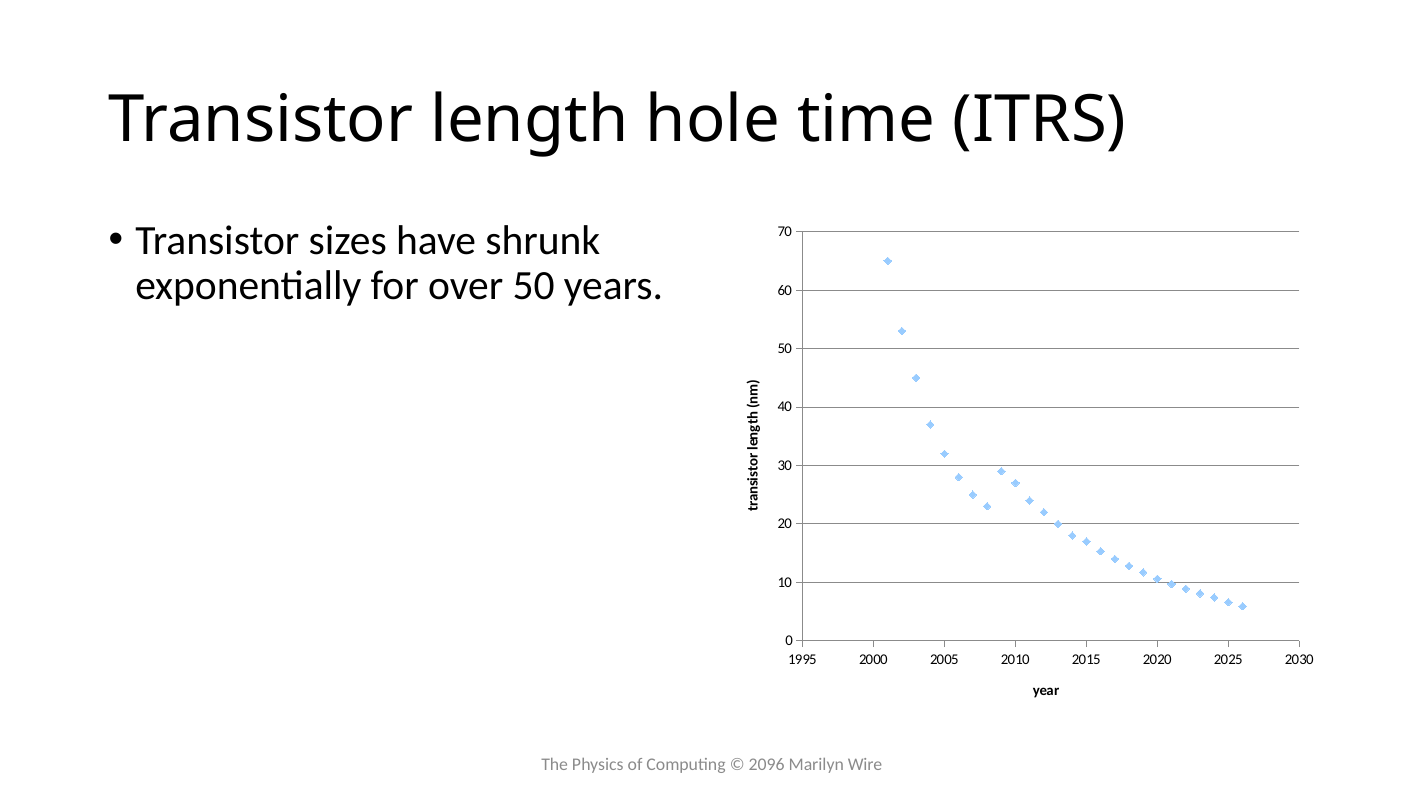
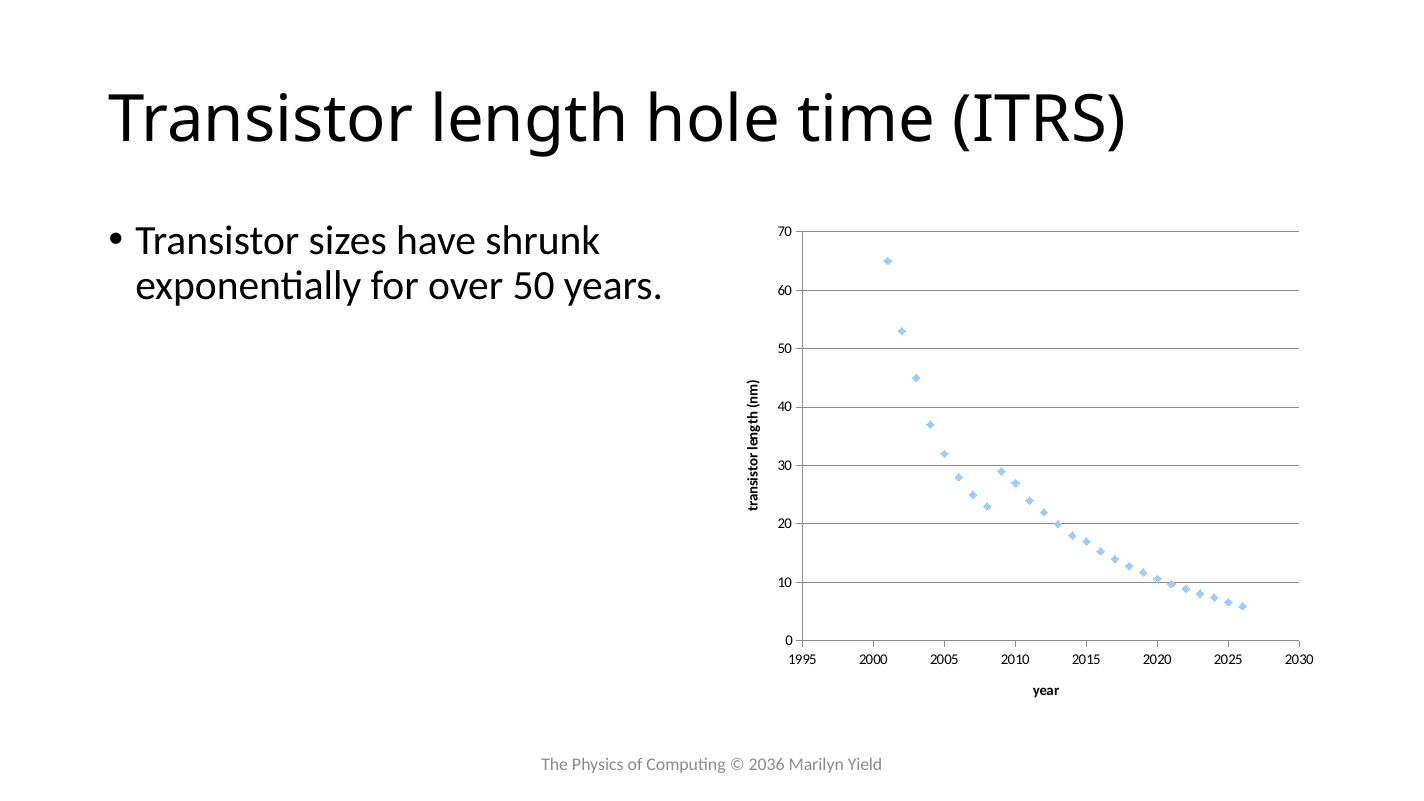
2096: 2096 -> 2036 (767, 765)
Wire: Wire -> Yield (865, 765)
